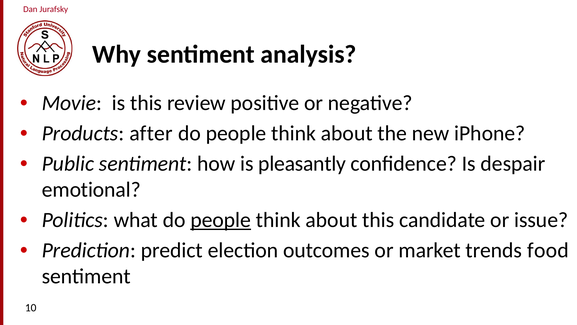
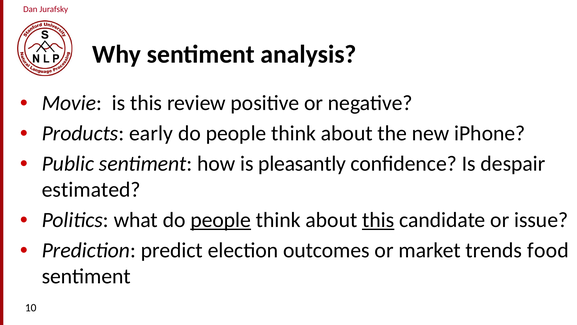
after: after -> early (151, 133)
emotional: emotional -> estimated (91, 189)
this underline: none -> present (378, 220)
